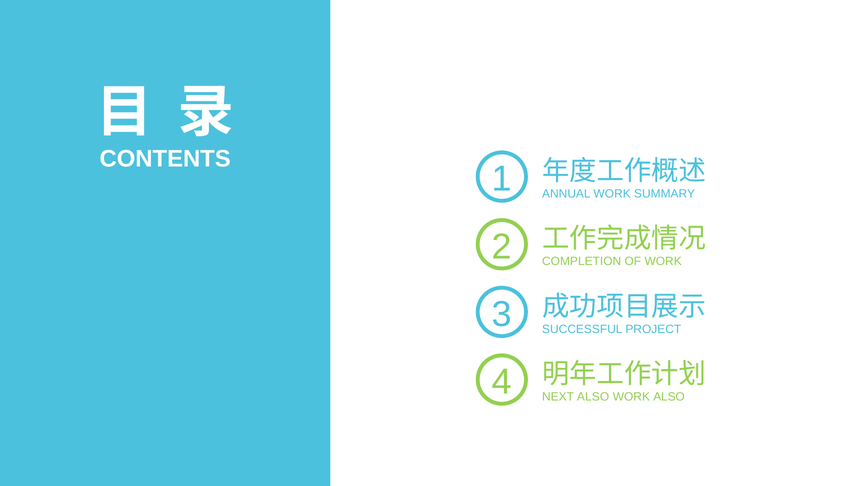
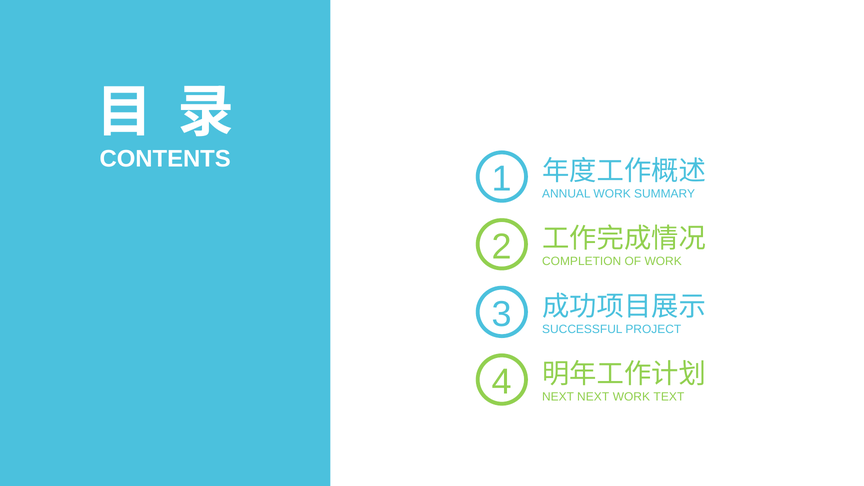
NEXT ALSO: ALSO -> NEXT (593, 397)
WORK ALSO: ALSO -> TEXT (669, 397)
